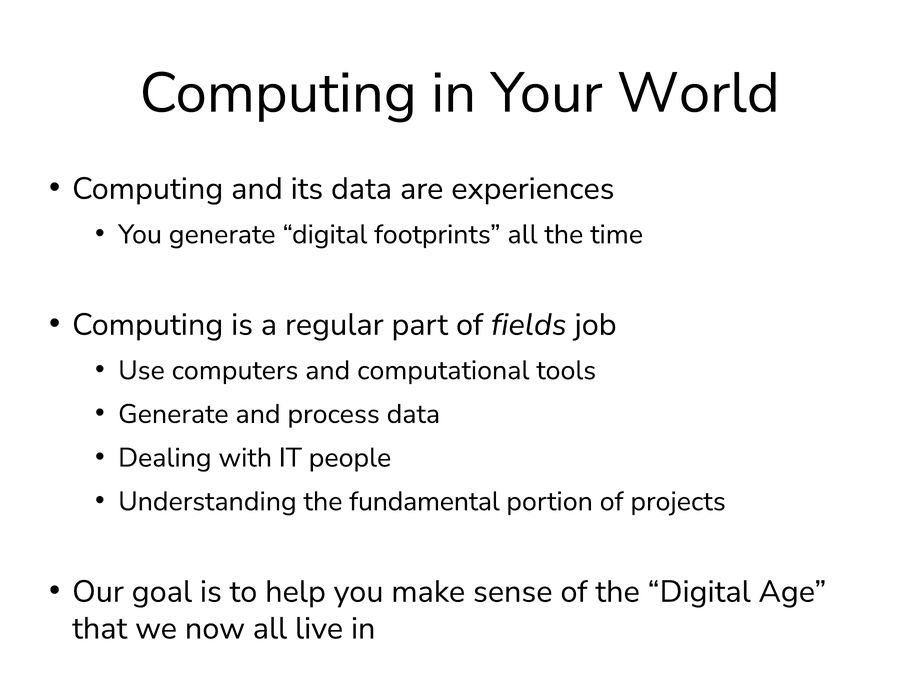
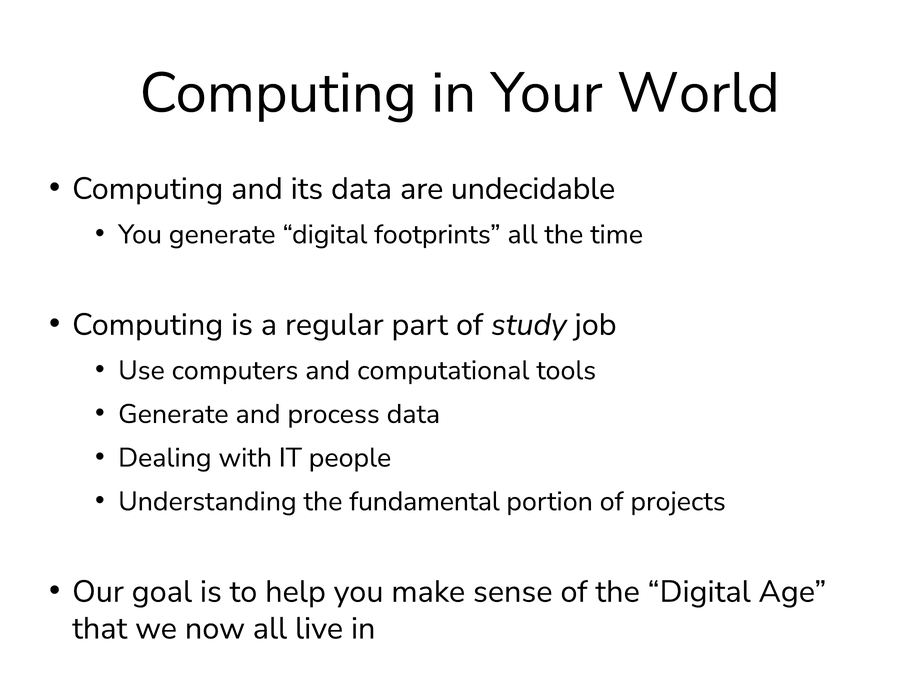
experiences: experiences -> undecidable (533, 189)
fields: fields -> study (529, 325)
